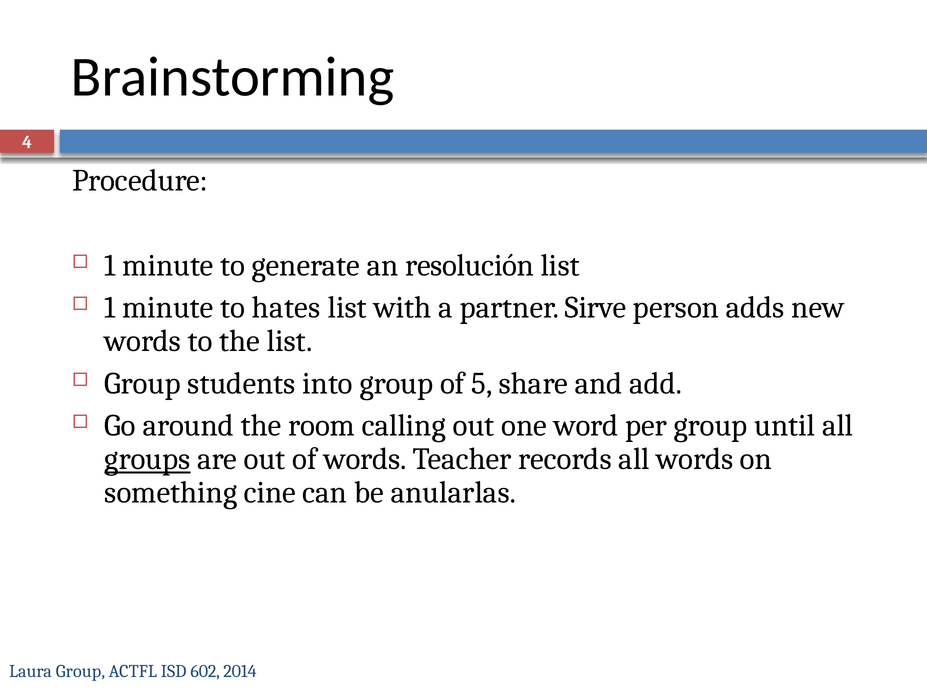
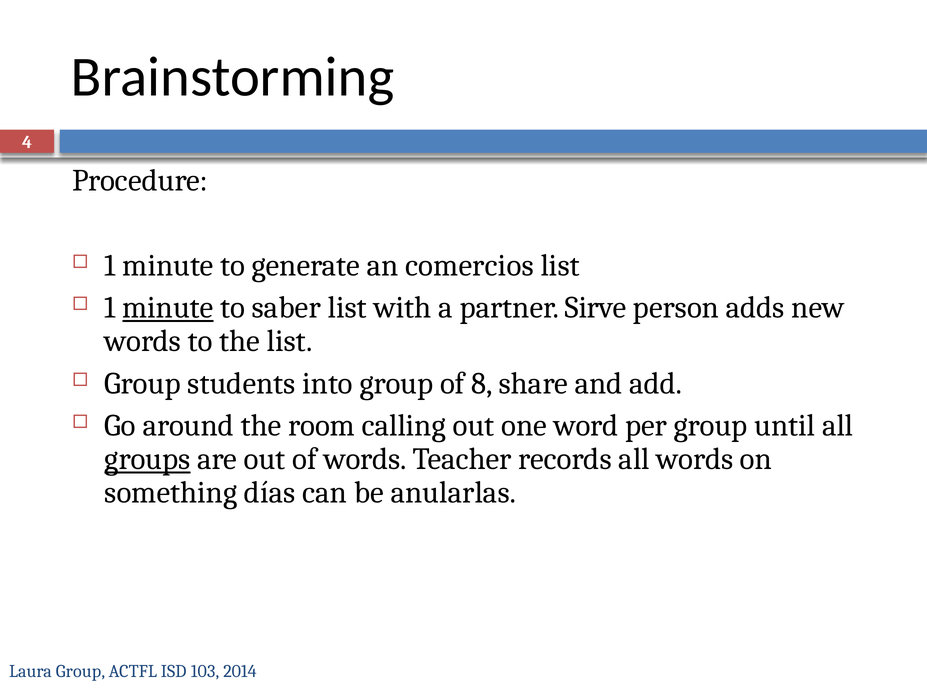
resolución: resolución -> comercios (469, 265)
minute underline: none -> present (168, 308)
hates: hates -> saber (286, 308)
5: 5 -> 8 (482, 384)
cine: cine -> días (270, 493)
602: 602 -> 103 (205, 672)
